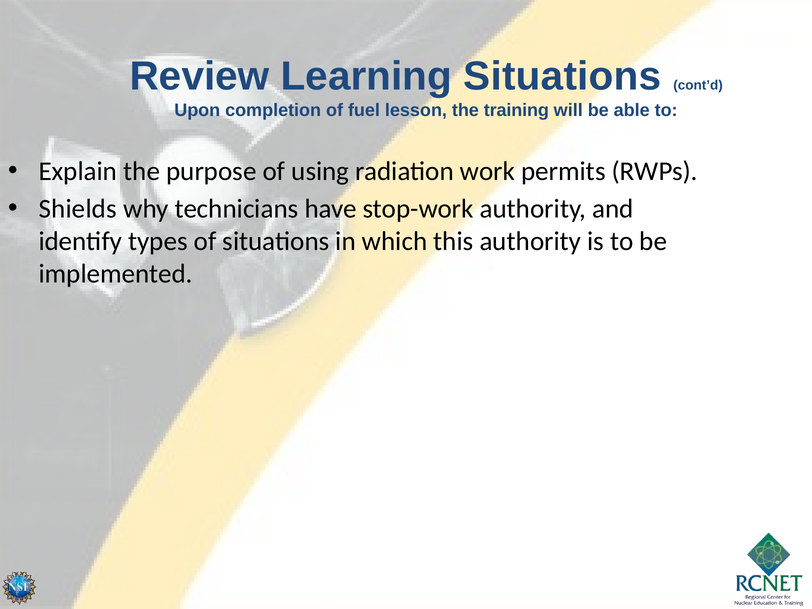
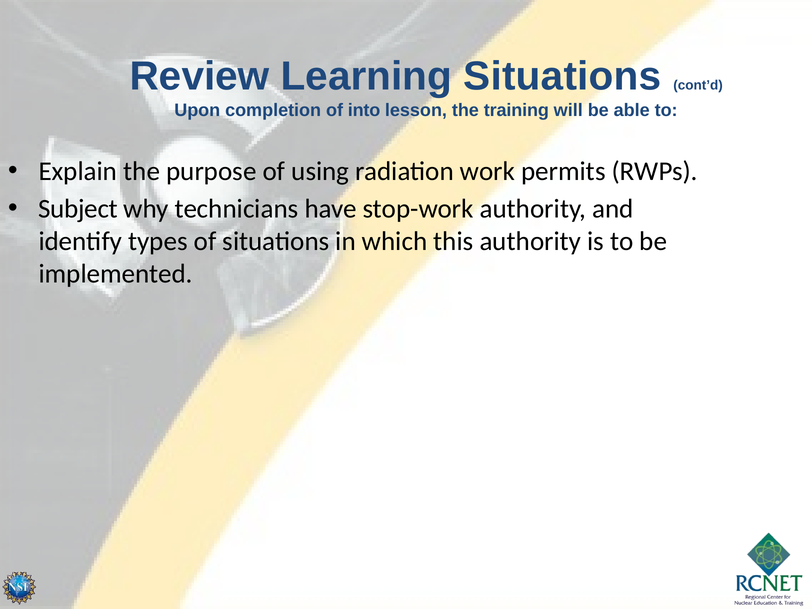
fuel: fuel -> into (364, 110)
Shields: Shields -> Subject (78, 209)
